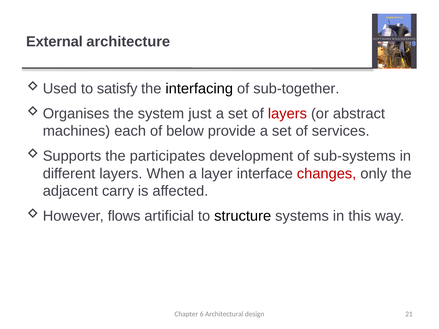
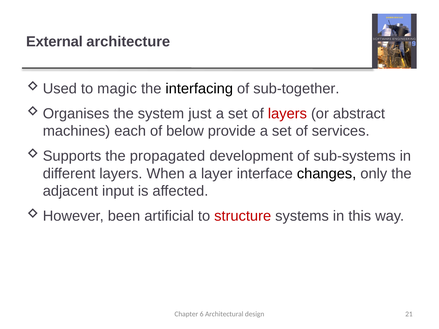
satisfy: satisfy -> magic (117, 89)
participates: participates -> propagated (167, 156)
changes colour: red -> black (327, 174)
carry: carry -> input (118, 191)
flows: flows -> been (124, 216)
structure colour: black -> red (243, 216)
